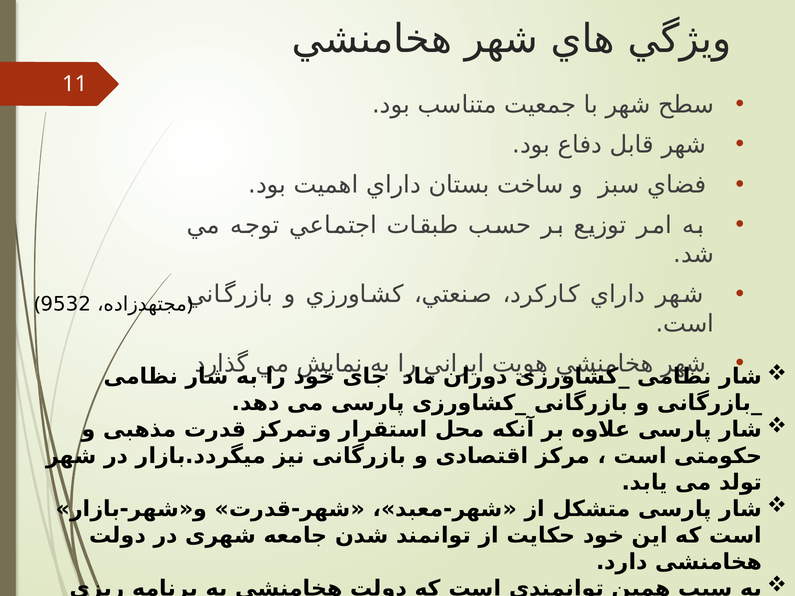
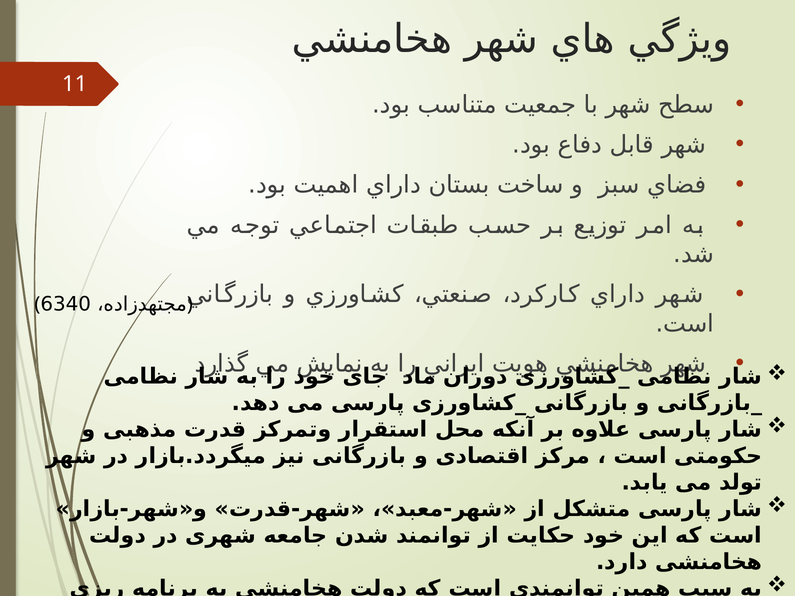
9532: 9532 -> 6340 (66, 304)
